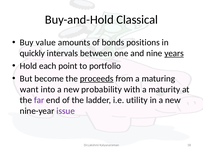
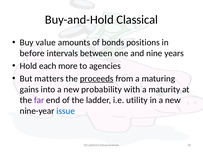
quickly: quickly -> before (32, 53)
years underline: present -> none (174, 53)
point: point -> more (68, 66)
portfolio: portfolio -> agencies (105, 66)
become: become -> matters (49, 79)
want: want -> gains (29, 90)
issue colour: purple -> blue (66, 111)
